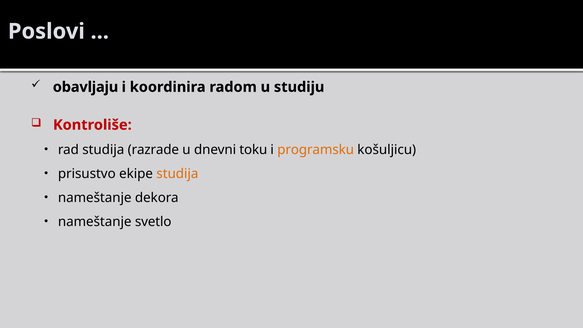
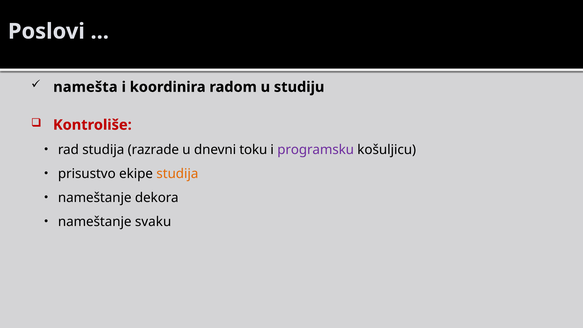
obavljaju: obavljaju -> namešta (85, 87)
programsku colour: orange -> purple (316, 150)
svetlo: svetlo -> svaku (153, 222)
